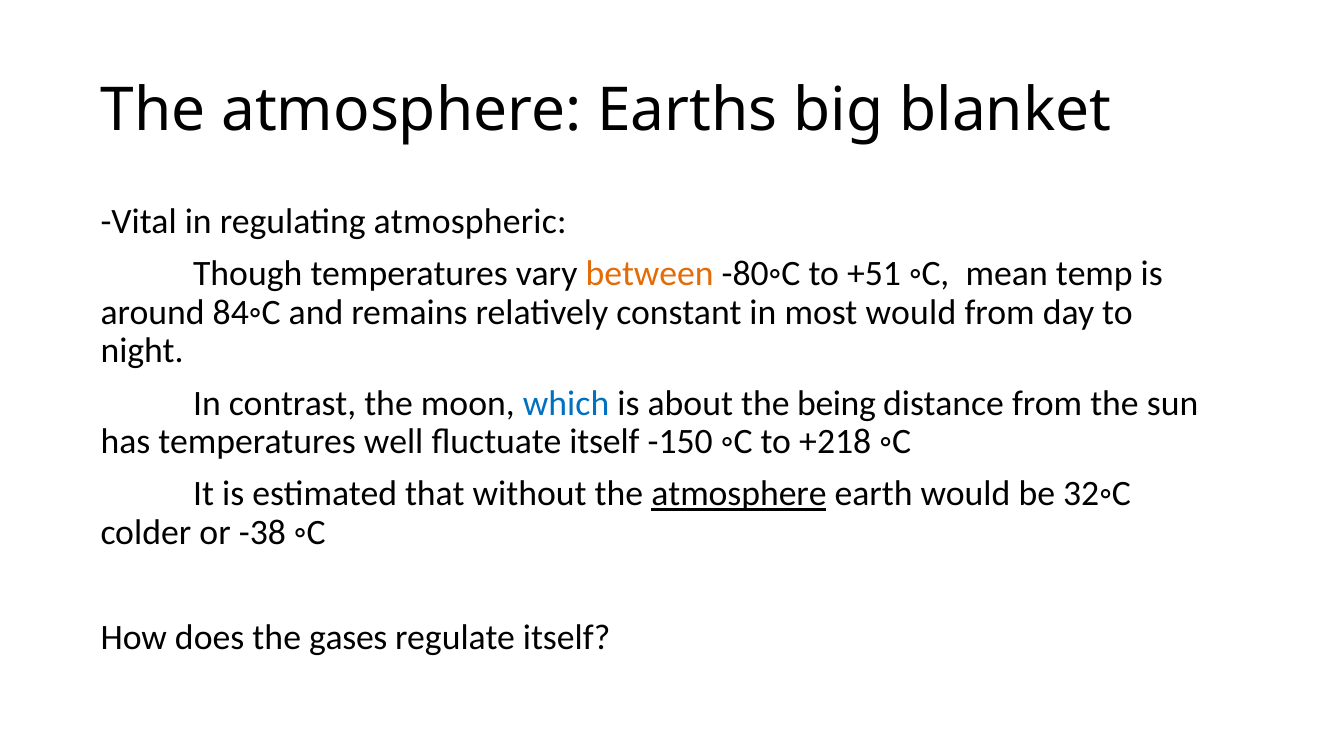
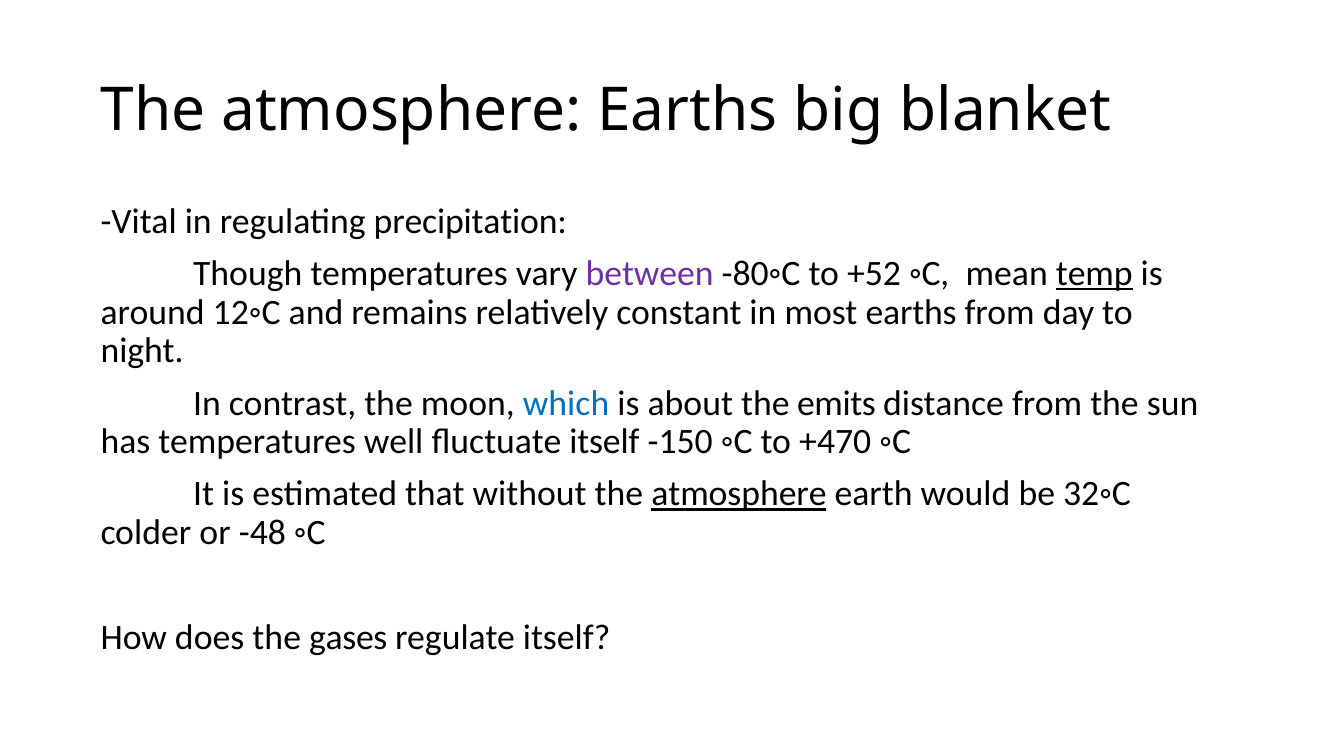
atmospheric: atmospheric -> precipitation (470, 222)
between colour: orange -> purple (650, 274)
+51: +51 -> +52 (874, 274)
temp underline: none -> present (1094, 274)
84◦C: 84◦C -> 12◦C (247, 312)
most would: would -> earths (911, 312)
being: being -> emits (837, 403)
+218: +218 -> +470 (835, 442)
-38: -38 -> -48 (262, 533)
